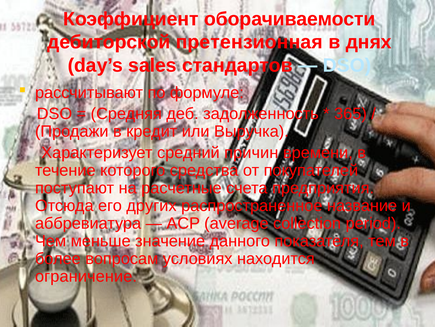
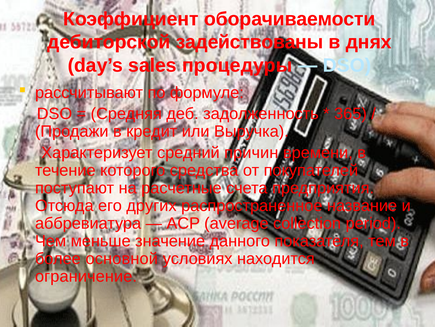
претензионная: претензионная -> задействованы (249, 42)
стандартов: стандартов -> процедуры (237, 65)
вопросам: вопросам -> основной (122, 258)
